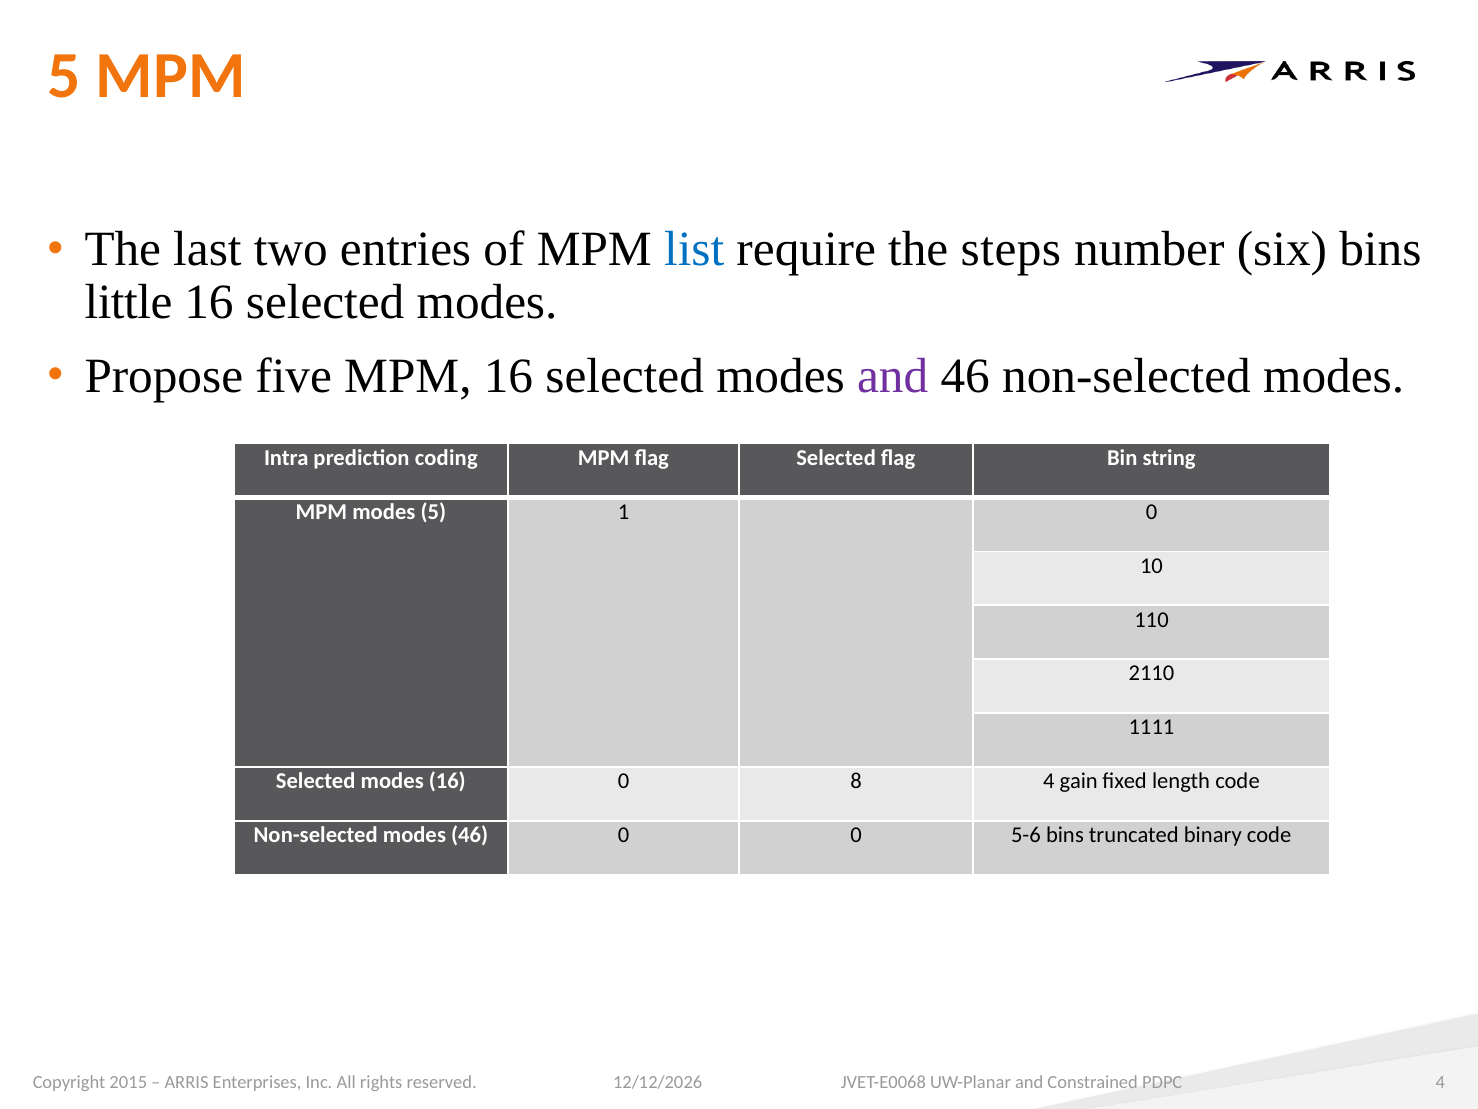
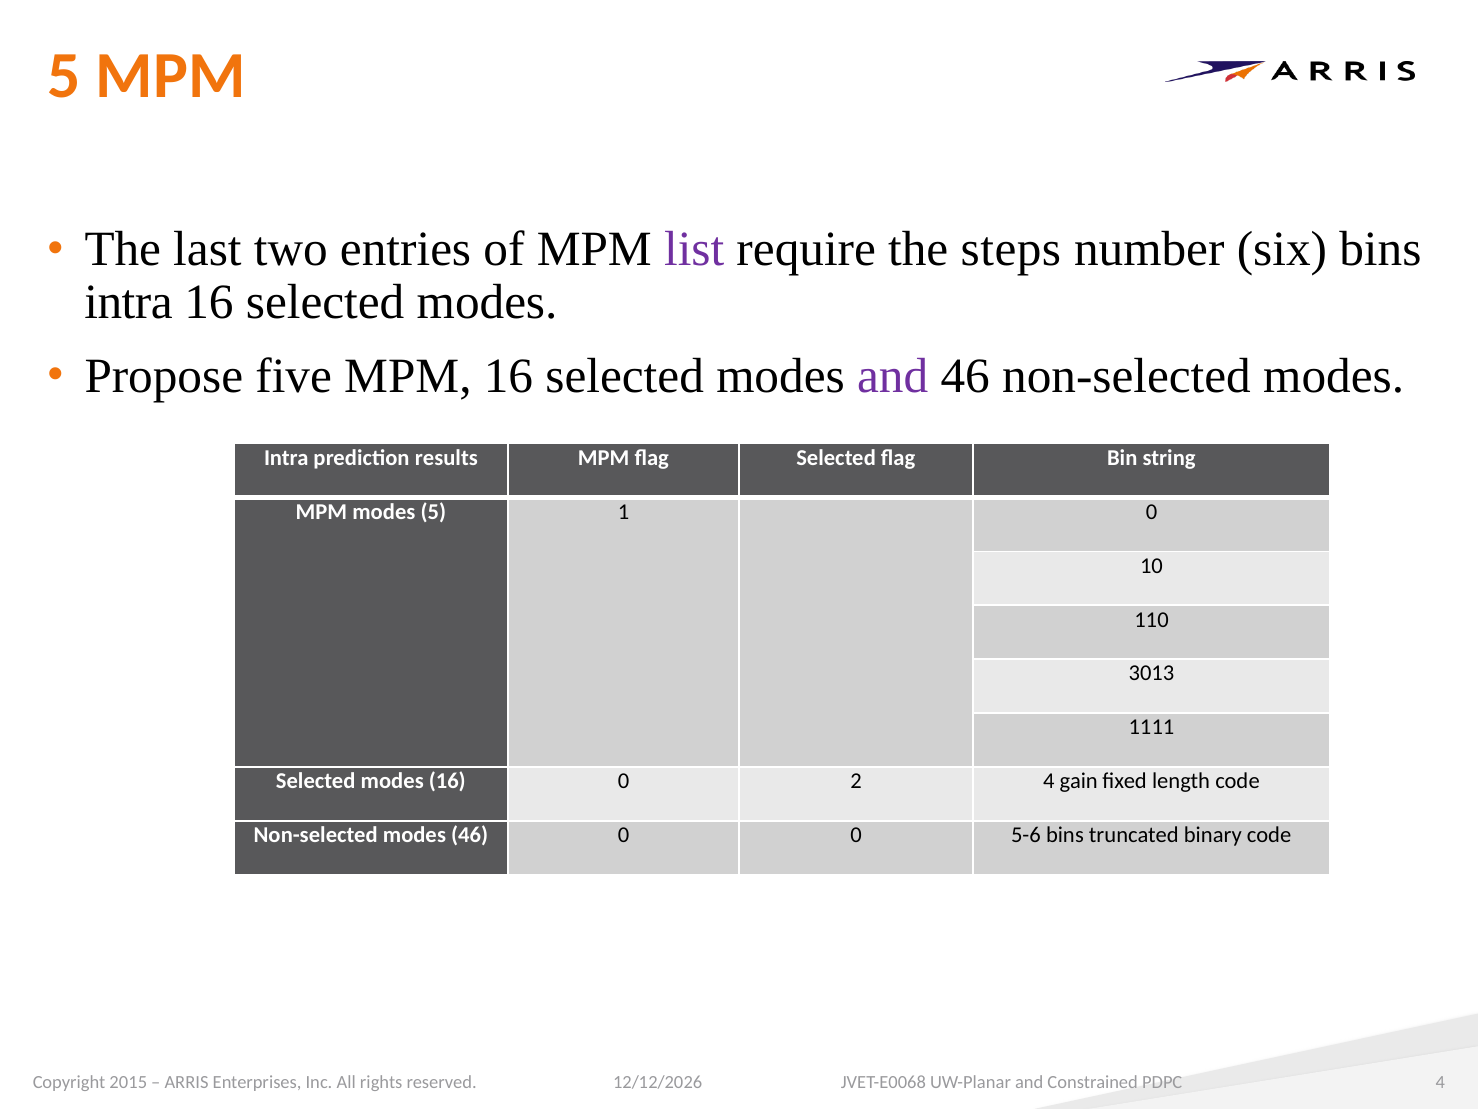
list colour: blue -> purple (694, 249)
little: little -> intra (129, 302)
coding: coding -> results (446, 458)
2110: 2110 -> 3013 (1151, 673)
8: 8 -> 2 (856, 781)
